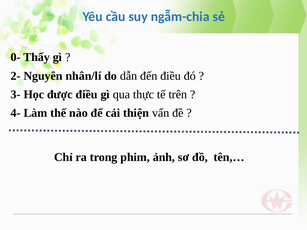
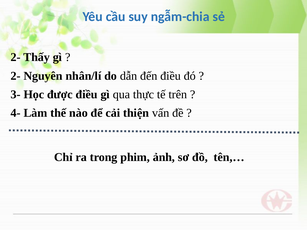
0-: 0- -> 2- (16, 57)
